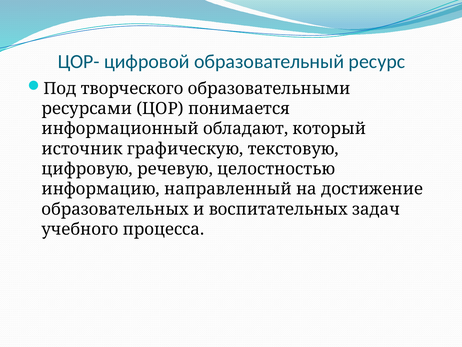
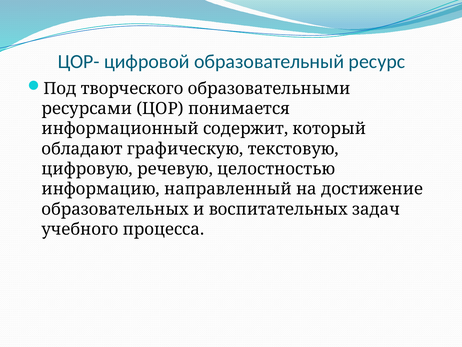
обладают: обладают -> содержит (246, 129)
источник: источник -> обладают (82, 149)
